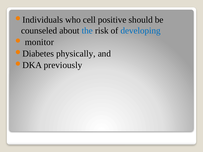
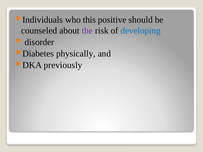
cell: cell -> this (89, 20)
the colour: blue -> purple (87, 31)
monitor: monitor -> disorder (39, 42)
